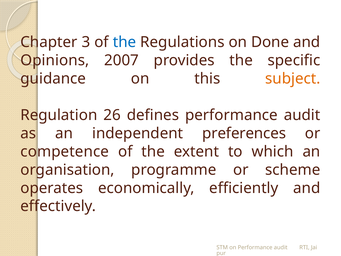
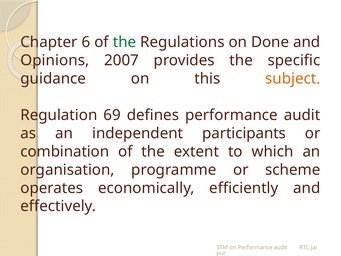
3: 3 -> 6 (86, 42)
the colour: blue -> green (124, 42)
26: 26 -> 69 (112, 115)
preferences: preferences -> participants (244, 133)
competence: competence -> combination (65, 151)
